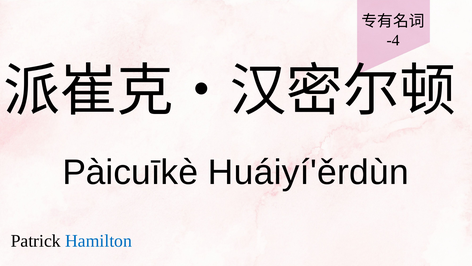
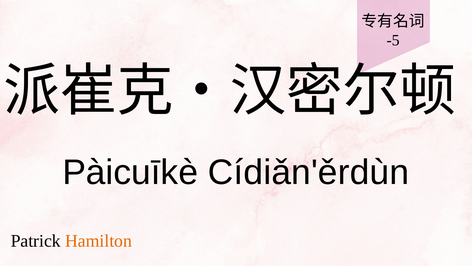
-4: -4 -> -5 (393, 40)
Huáiyí'ěrdùn: Huáiyí'ěrdùn -> Cídiǎn'ěrdùn (308, 172)
Hamilton colour: blue -> orange (99, 241)
